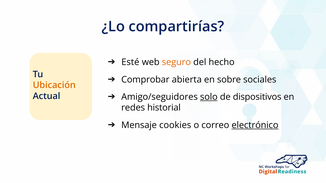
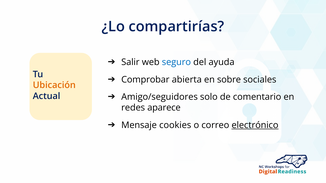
Esté: Esté -> Salir (130, 62)
seguro colour: orange -> blue (176, 62)
hecho: hecho -> ayuda (222, 62)
solo underline: present -> none (209, 97)
dispositivos: dispositivos -> comentario (257, 97)
historial: historial -> aparece (164, 108)
